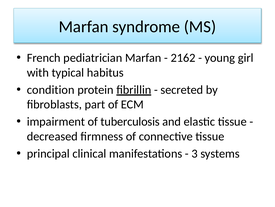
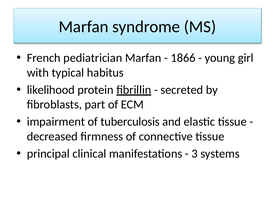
2162: 2162 -> 1866 (183, 58)
condition: condition -> likelihood (51, 89)
